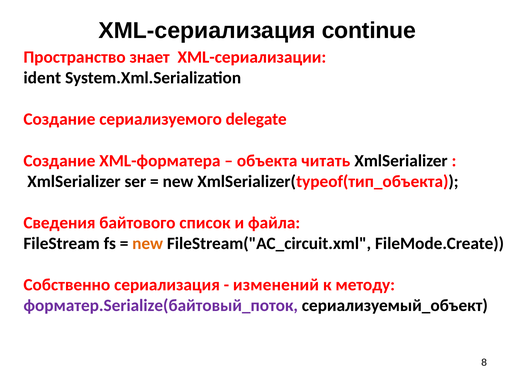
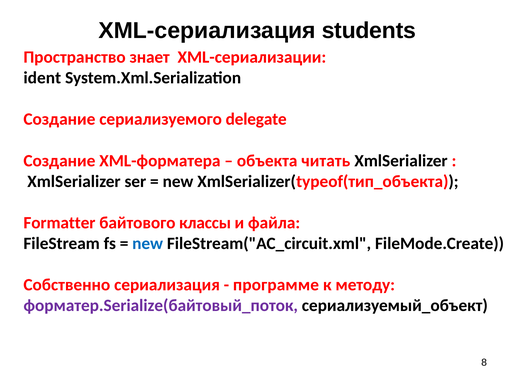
continue: continue -> students (369, 31)
Сведения: Сведения -> Formatter (59, 223)
список: список -> классы (205, 223)
new colour: orange -> blue (148, 244)
изменений: изменений -> программе (276, 285)
